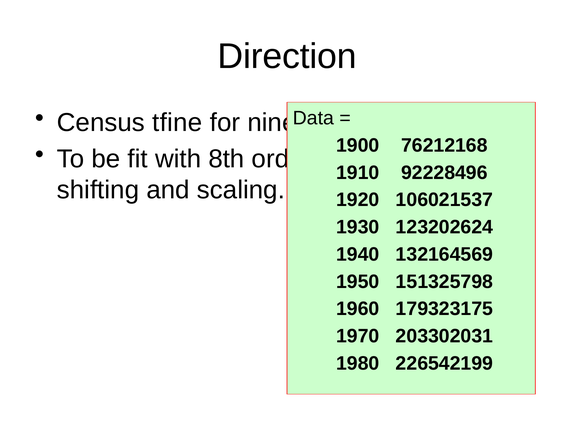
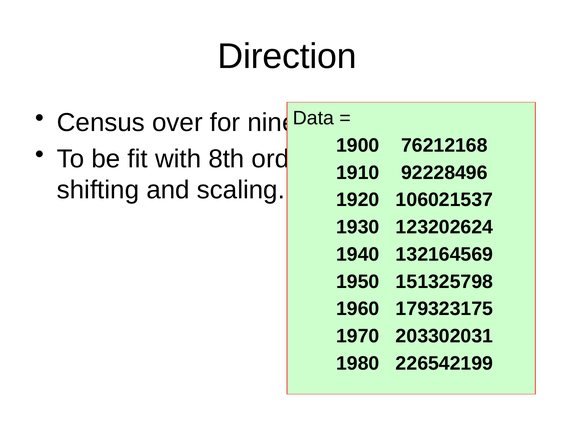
tfine: tfine -> over (177, 123)
